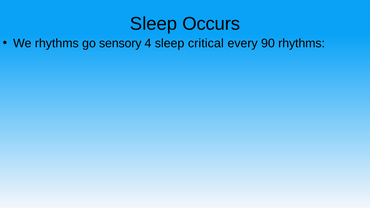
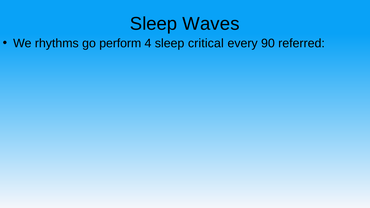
Occurs: Occurs -> Waves (211, 24)
sensory: sensory -> perform (120, 43)
90 rhythms: rhythms -> referred (302, 43)
